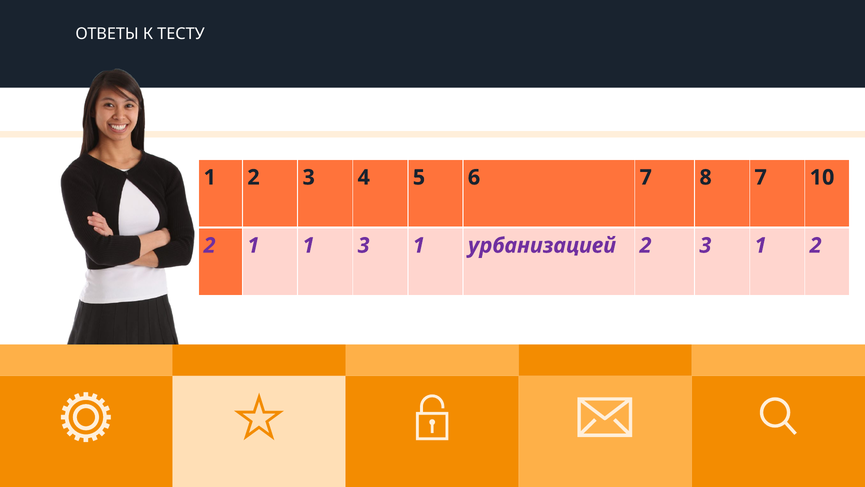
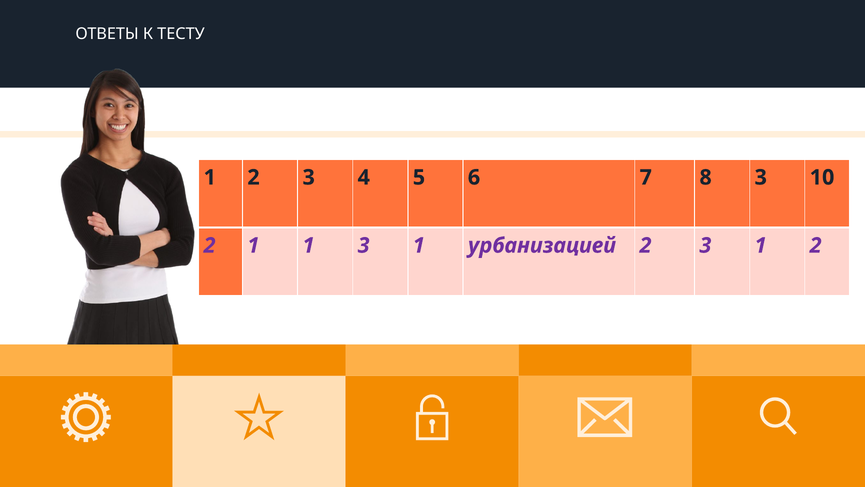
8 7: 7 -> 3 (761, 177)
